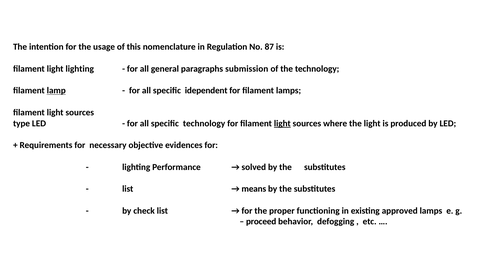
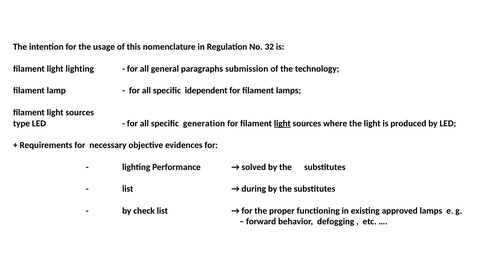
87: 87 -> 32 (269, 47)
lamp underline: present -> none (56, 91)
specific technology: technology -> generation (204, 123)
means: means -> during (254, 189)
proceed: proceed -> forward (261, 221)
